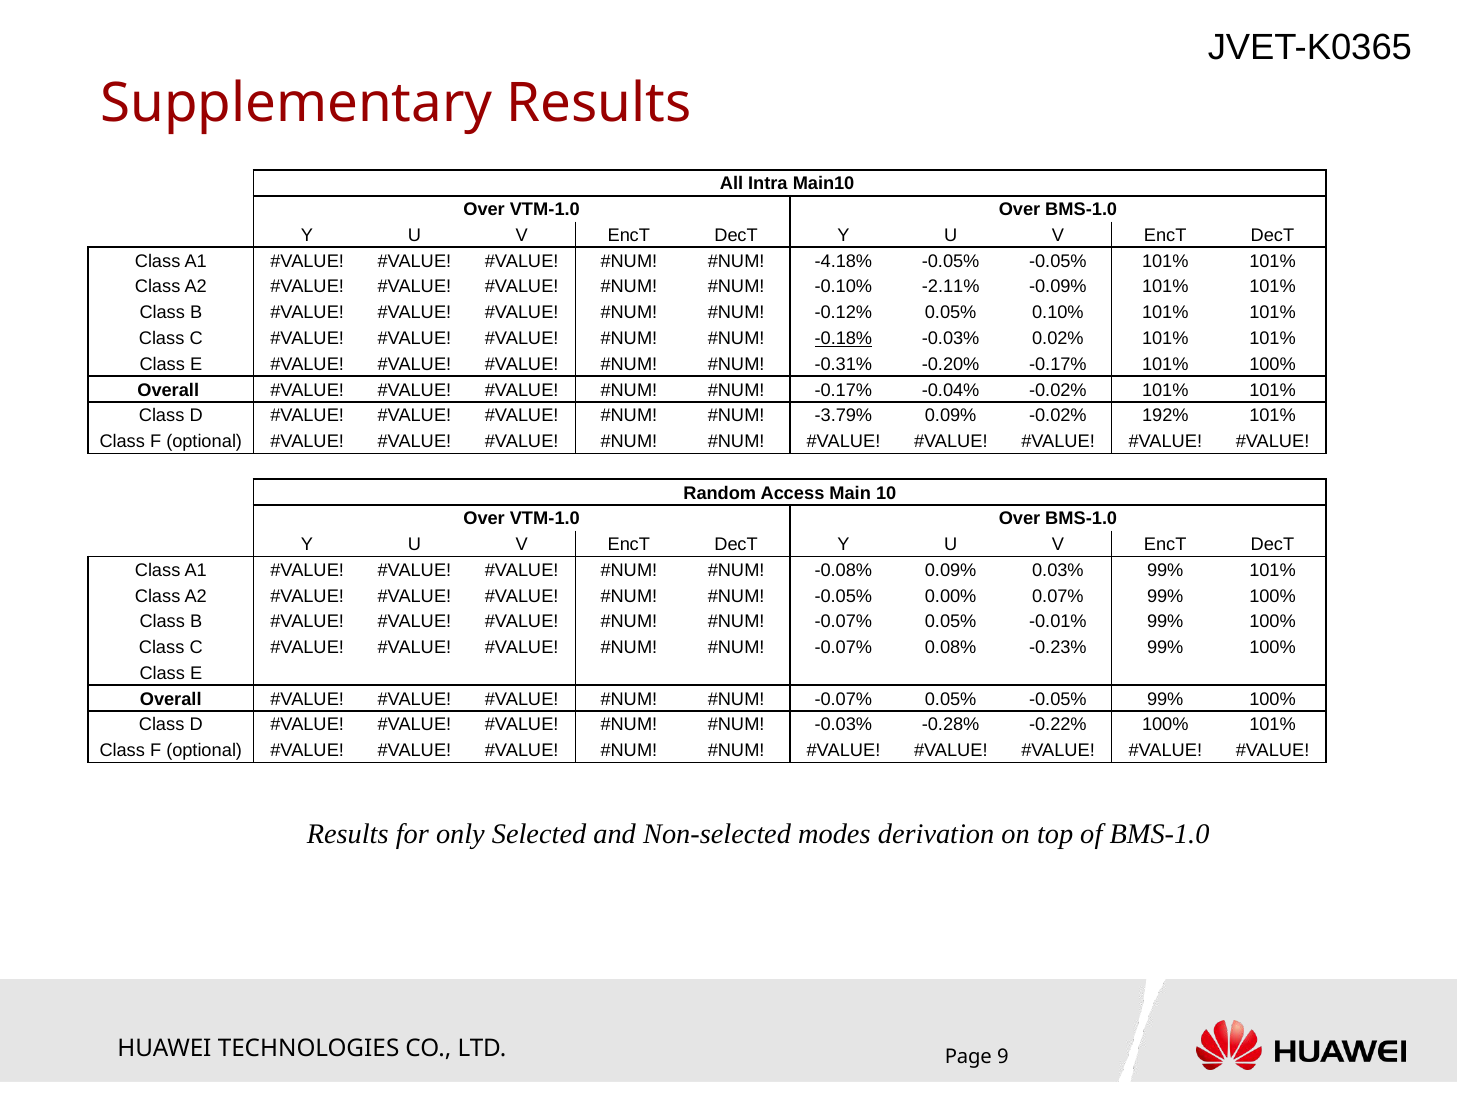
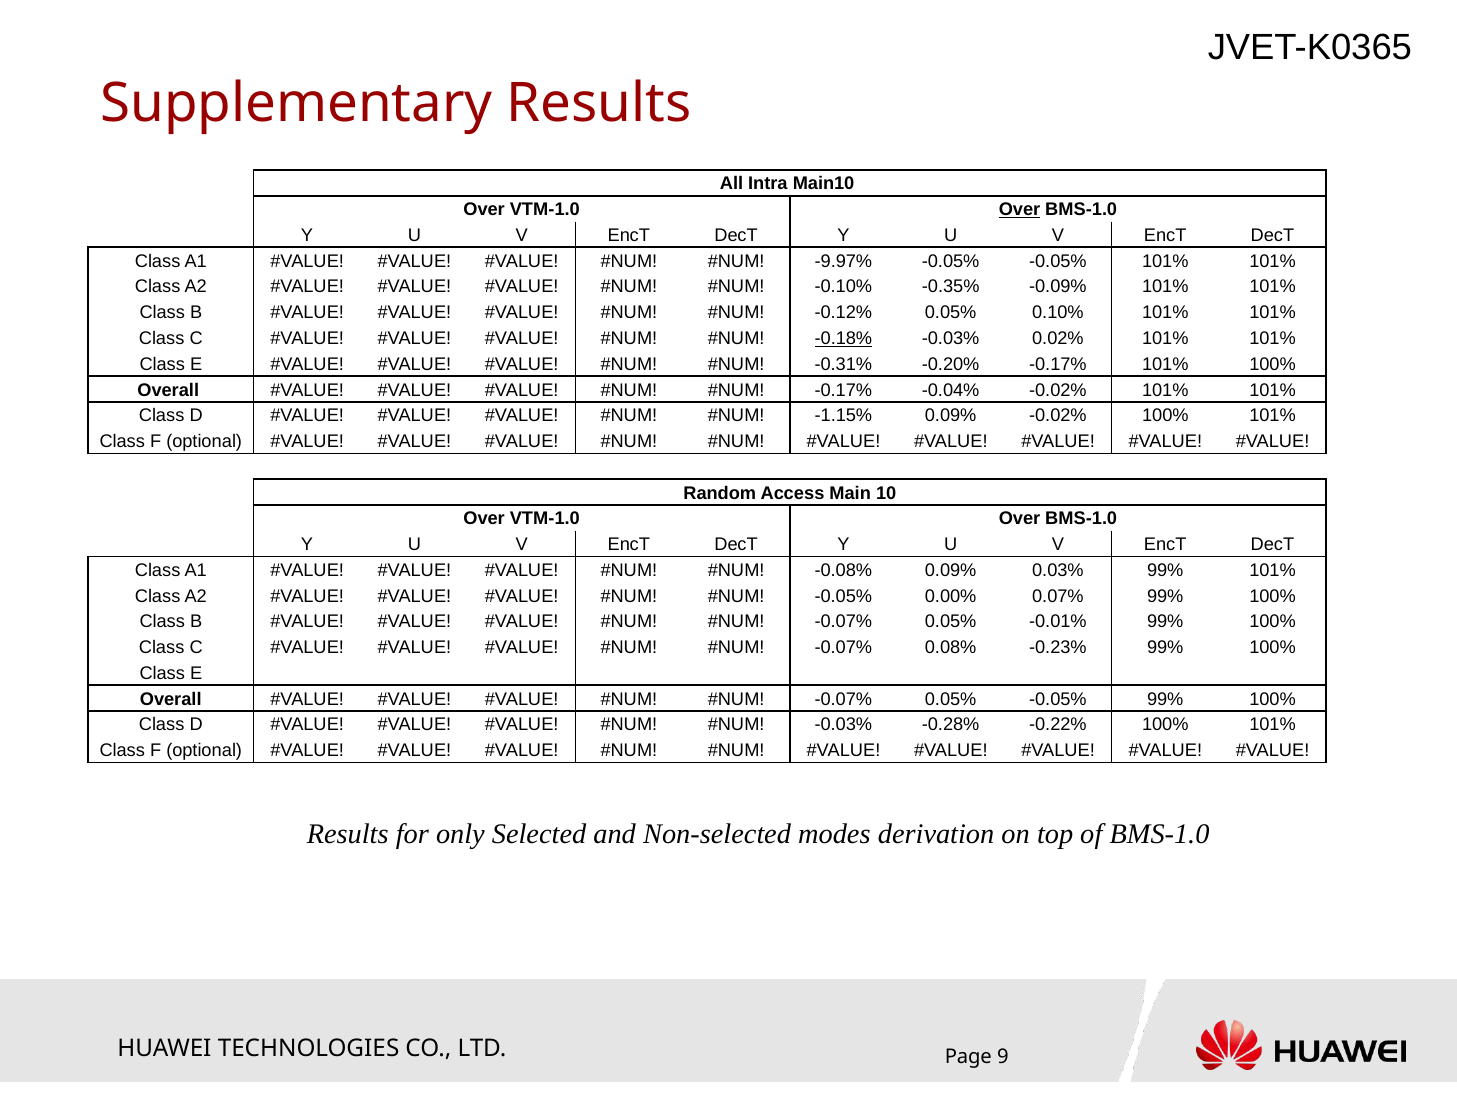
Over underline: none -> present (1019, 210)
-4.18%: -4.18% -> -9.97% (843, 261)
-2.11%: -2.11% -> -0.35% (951, 287)
-3.79%: -3.79% -> -1.15% (843, 416)
-0.02% 192%: 192% -> 100% (1165, 416)
